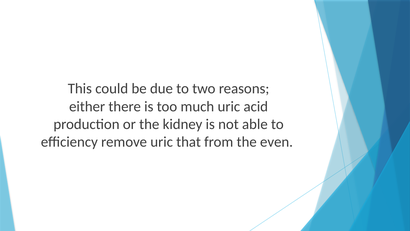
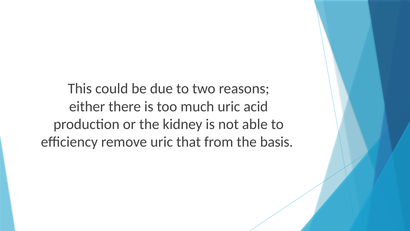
even: even -> basis (277, 142)
